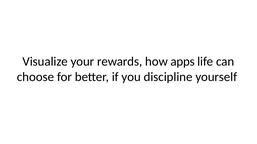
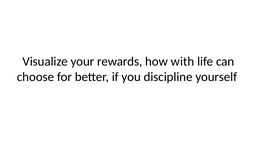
apps: apps -> with (182, 62)
